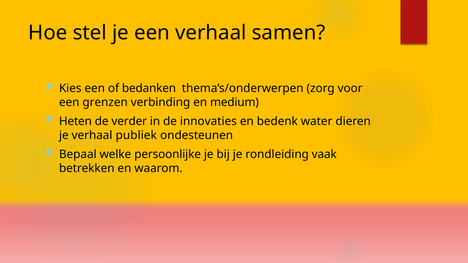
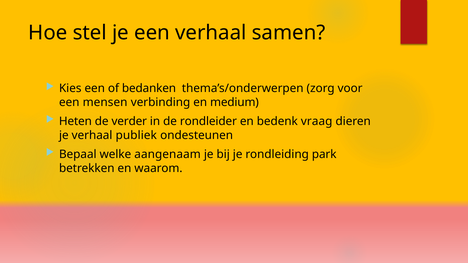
grenzen: grenzen -> mensen (105, 102)
innovaties: innovaties -> rondleider (208, 121)
water: water -> vraag (317, 121)
persoonlijke: persoonlijke -> aangenaam (168, 154)
vaak: vaak -> park (324, 154)
